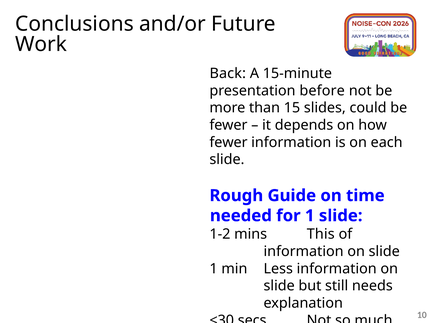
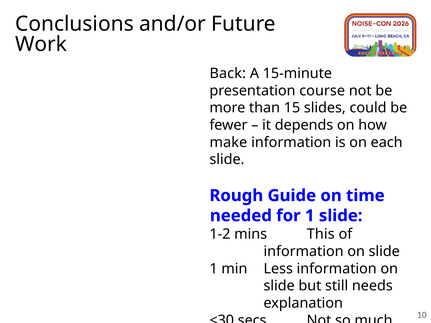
before: before -> course (322, 91)
fewer: fewer -> make (228, 142)
